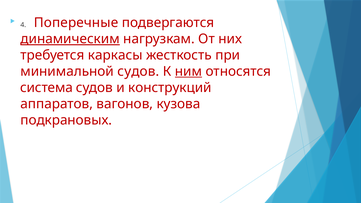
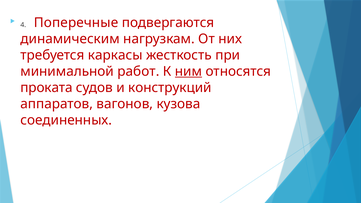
динамическим underline: present -> none (70, 39)
минимальной судов: судов -> работ (138, 71)
система: система -> проката (46, 88)
подкрановых: подкрановых -> соединенных (66, 120)
